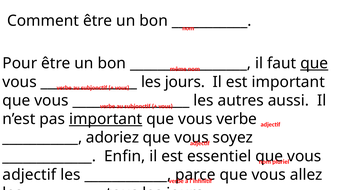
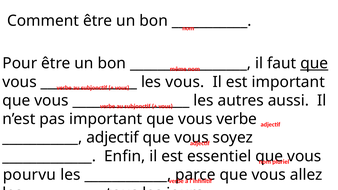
jours: jours -> vous (185, 82)
important underline: present -> none (106, 119)
adoriez: adoriez -> adjectif (113, 138)
adjectif: adjectif -> pourvu (29, 175)
